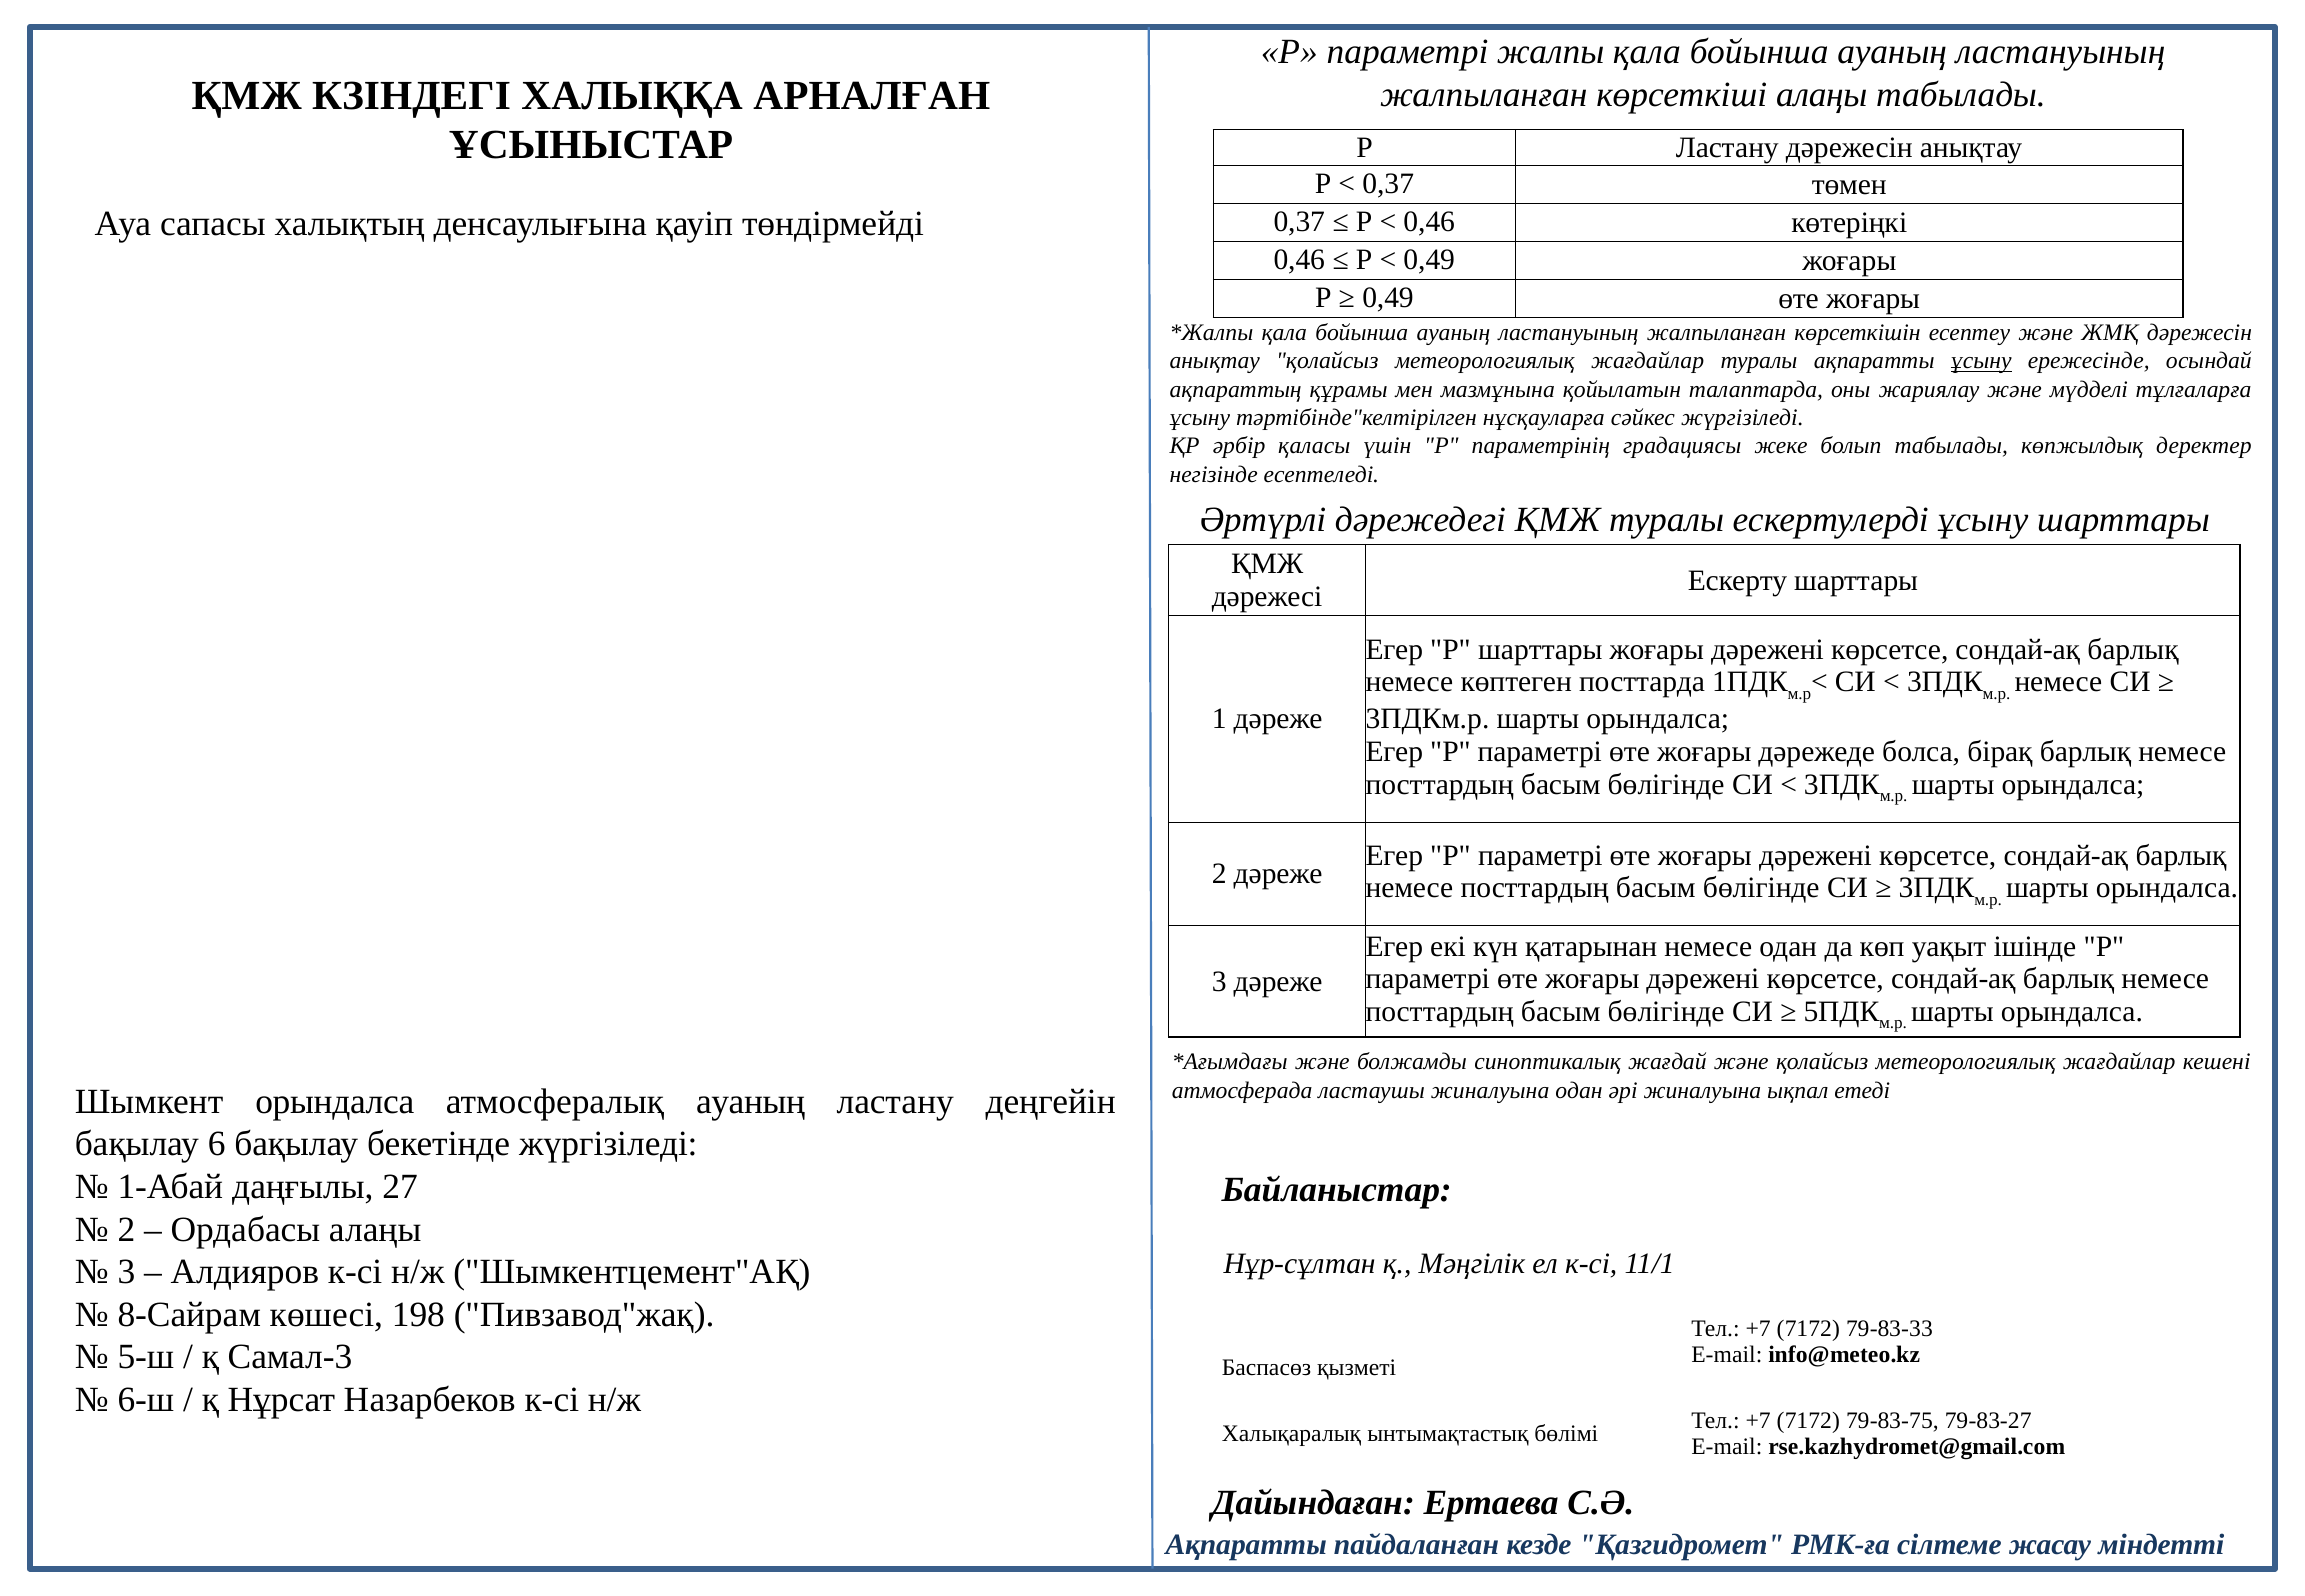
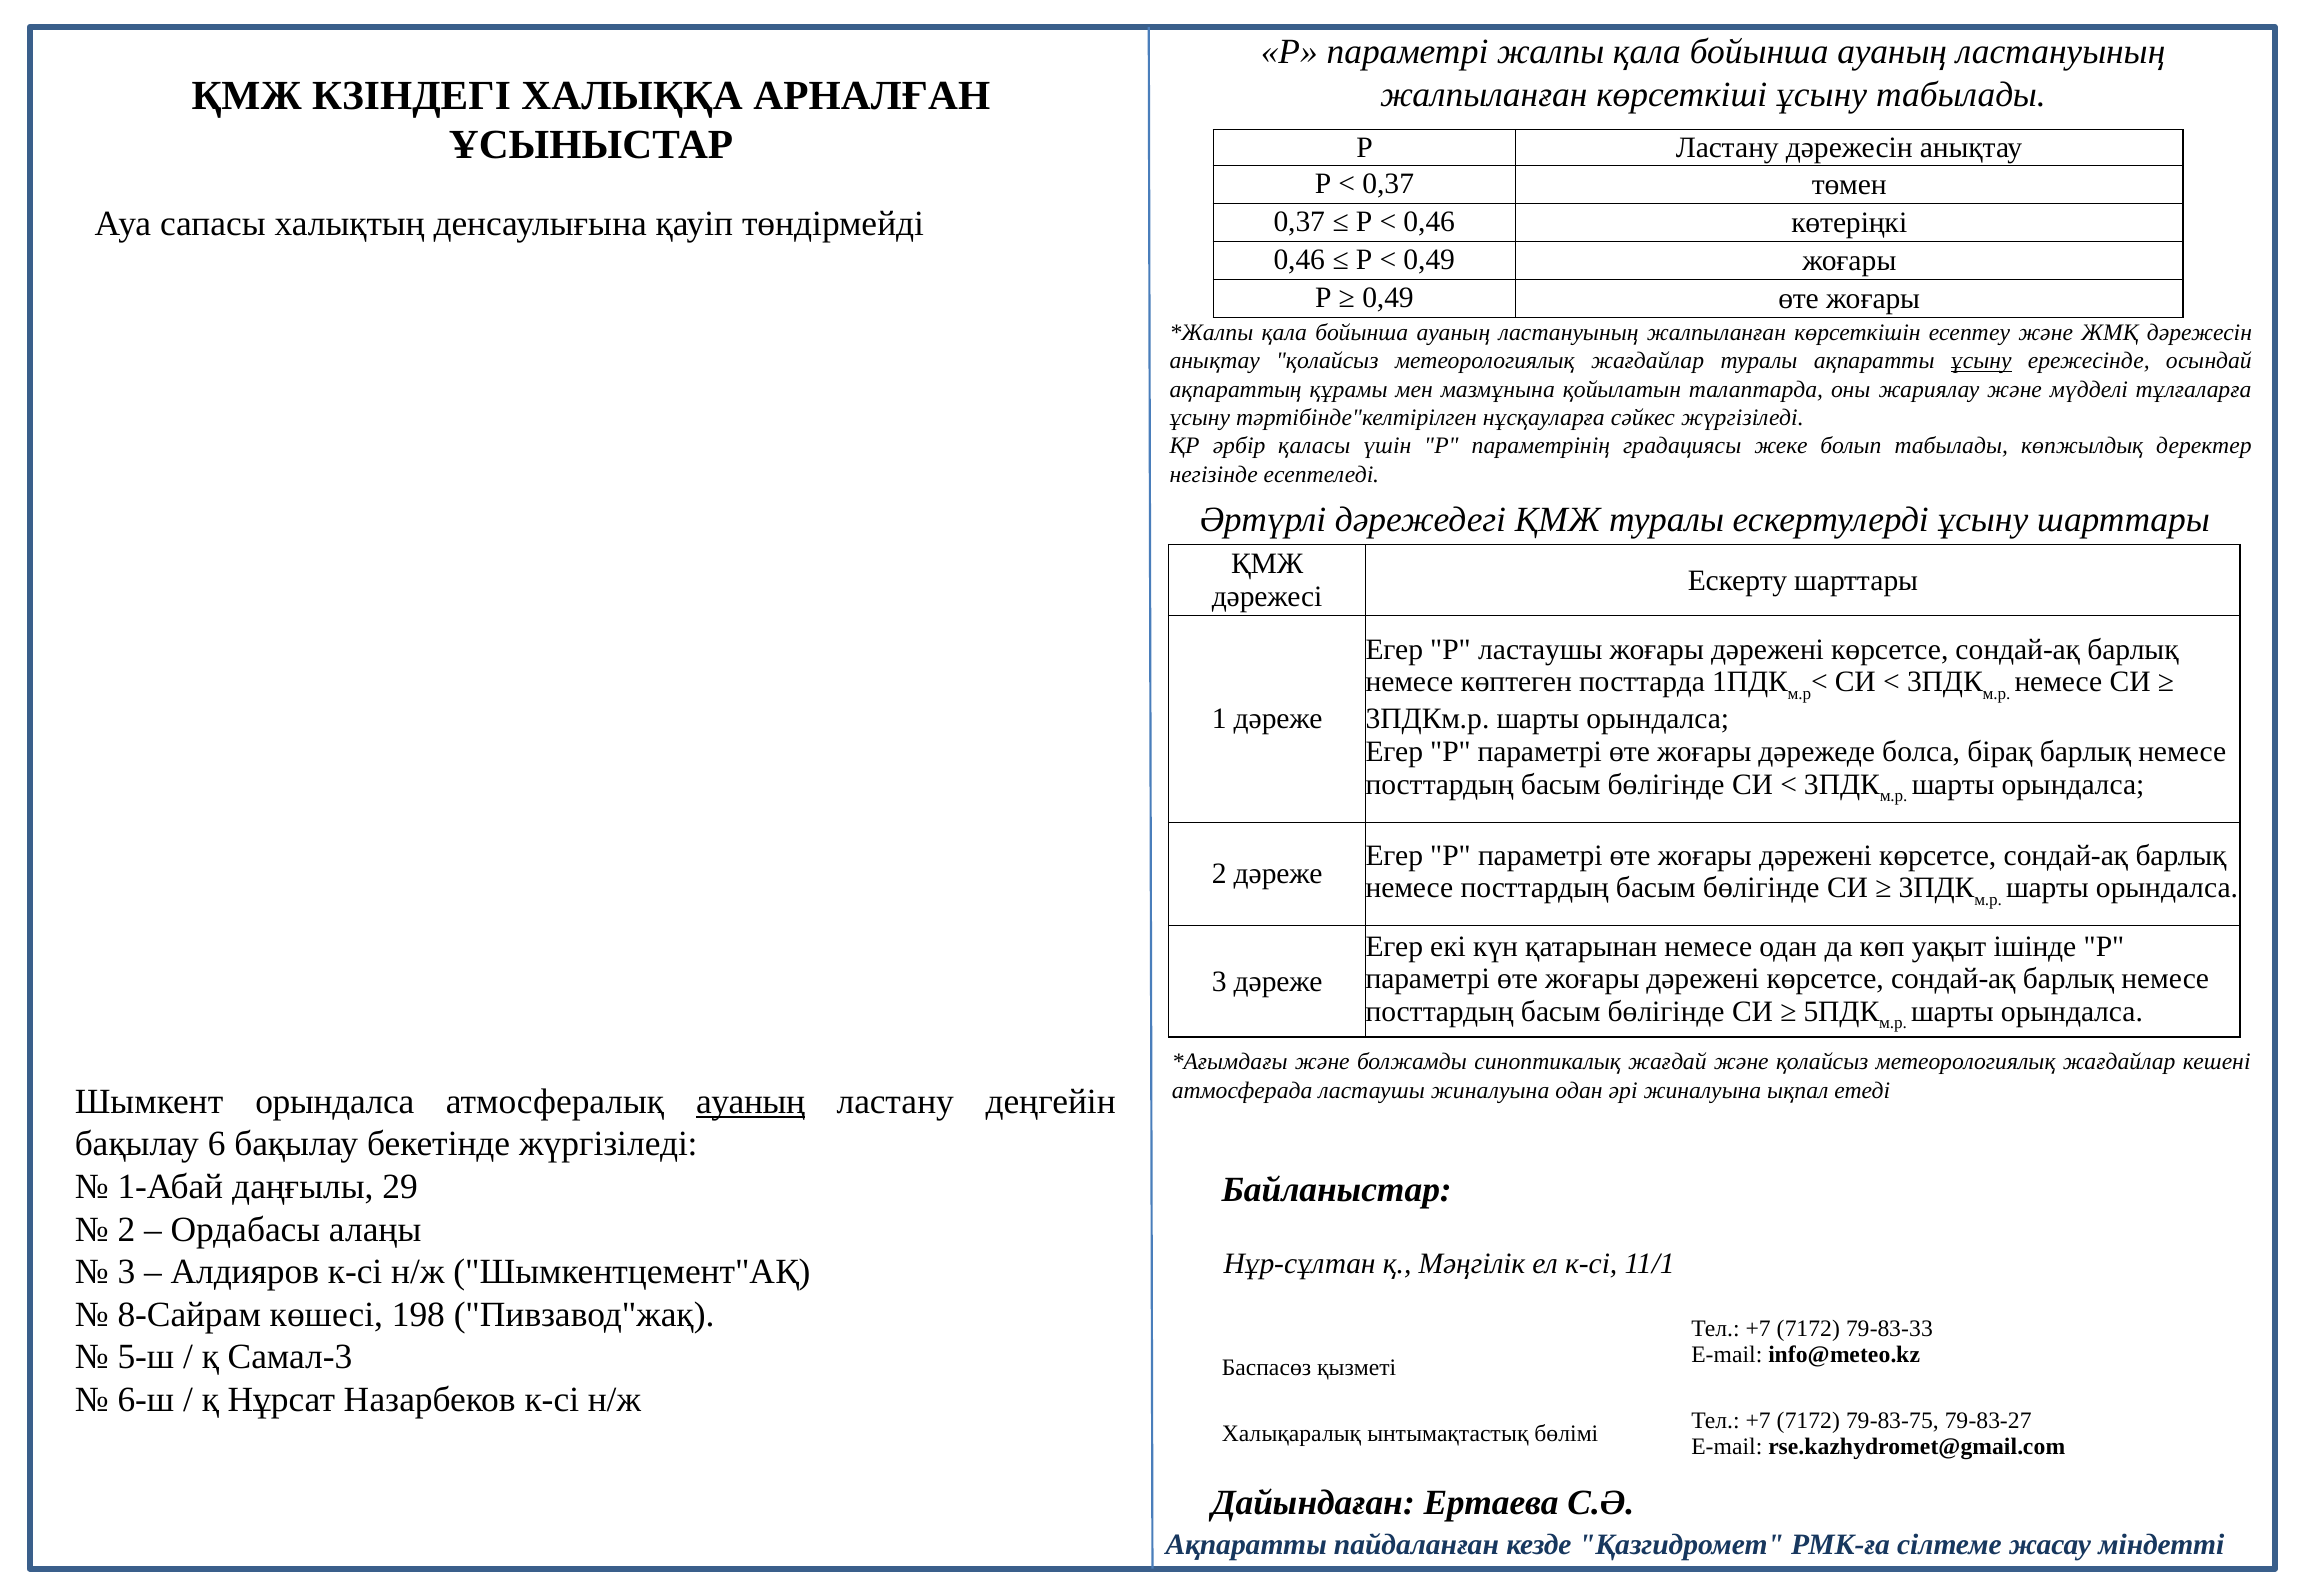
көрсеткіші алаңы: алаңы -> ұсыну (1822, 95)
Р шарттары: шарттары -> ластаушы (1540, 649)
ауаның underline: none -> present (751, 1102)
27: 27 -> 29 (400, 1187)
